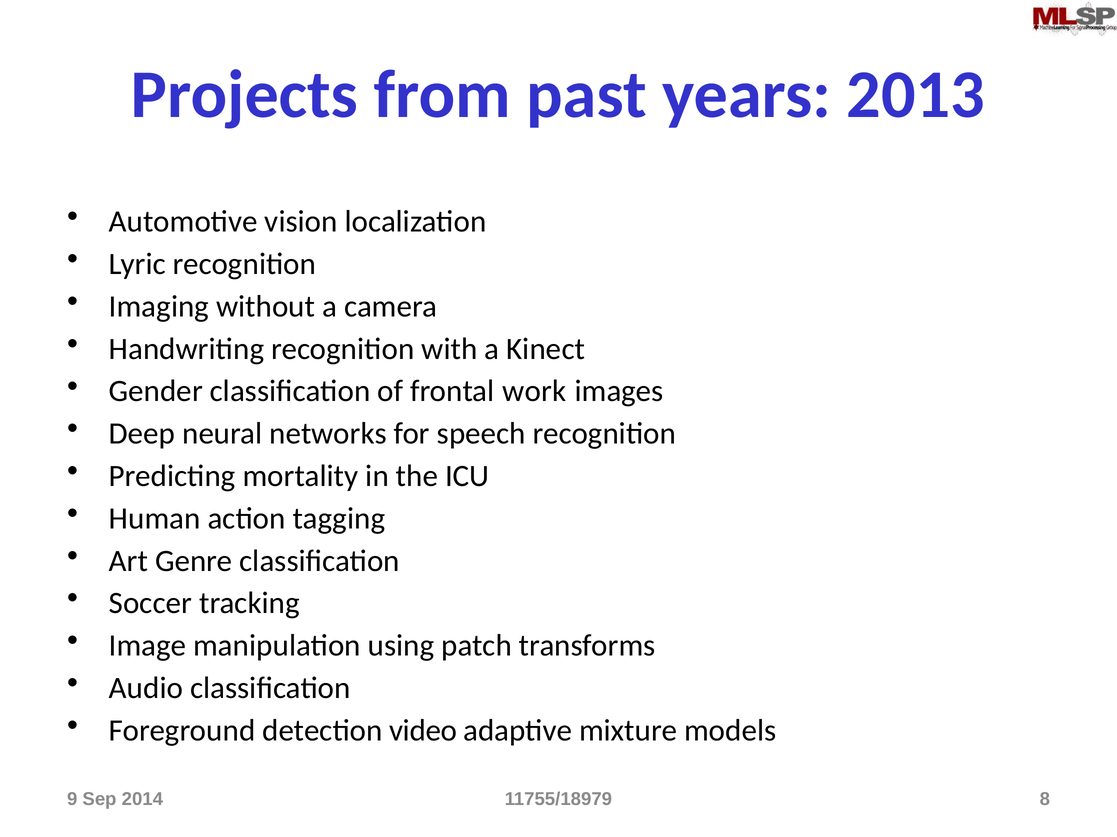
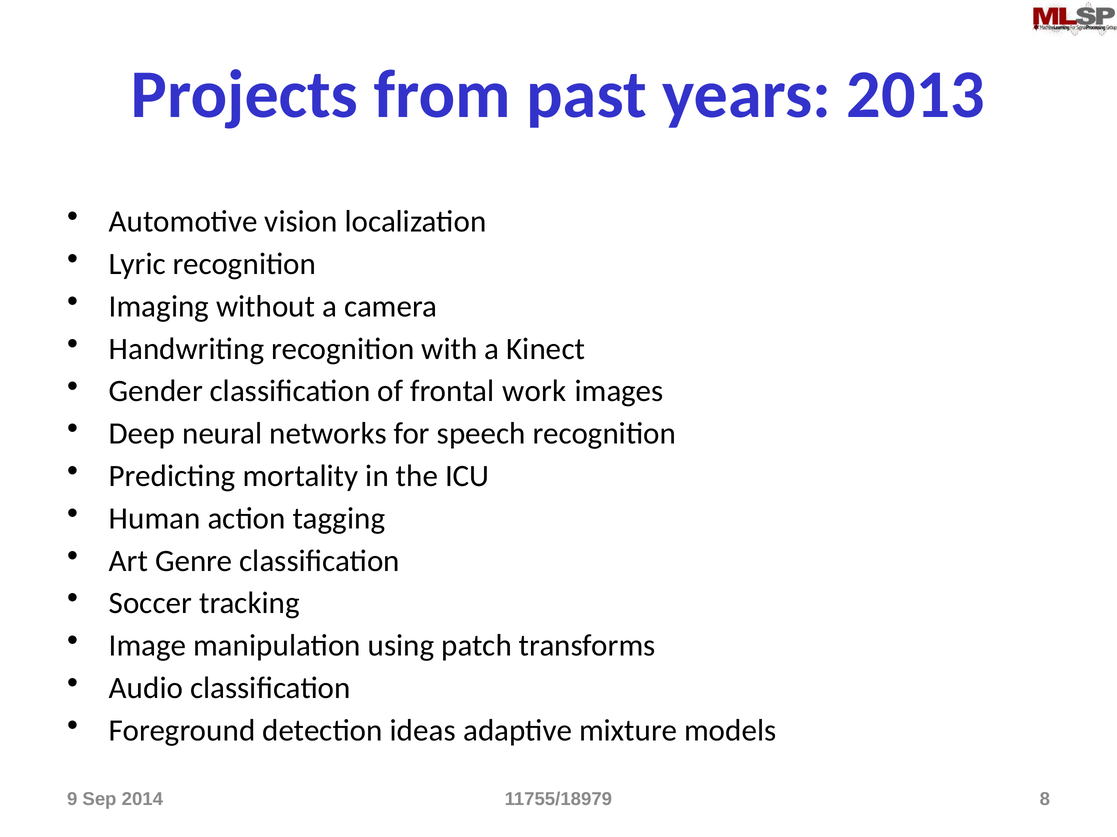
video: video -> ideas (423, 731)
